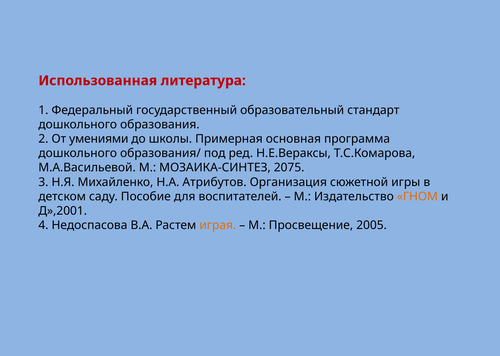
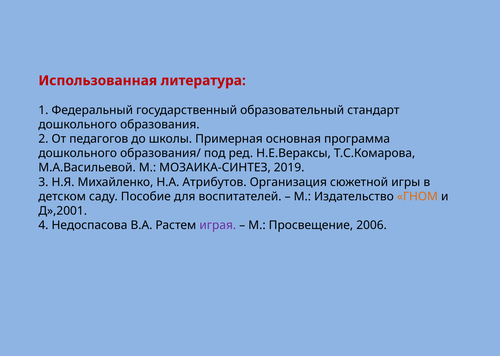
умениями: умениями -> педагогов (99, 139)
2075: 2075 -> 2019 (289, 168)
играя colour: orange -> purple (218, 225)
2005: 2005 -> 2006 (372, 225)
